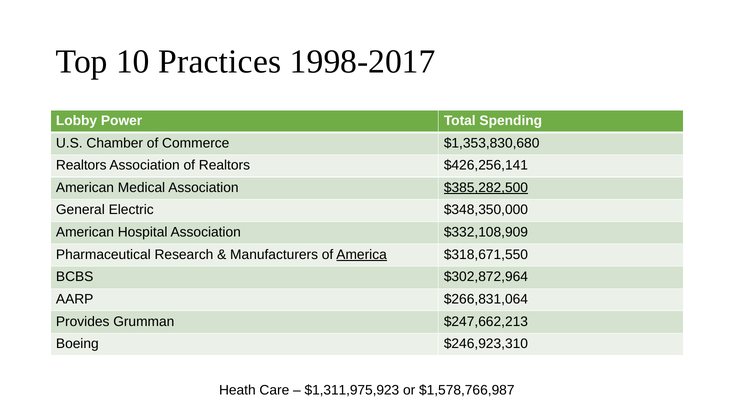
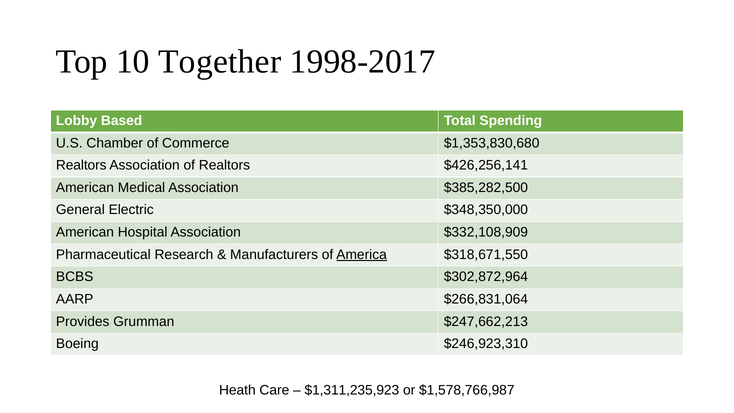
Practices: Practices -> Together (220, 62)
Power: Power -> Based (122, 121)
$385,282,500 underline: present -> none (486, 188)
$1,311,975,923: $1,311,975,923 -> $1,311,235,923 (352, 390)
